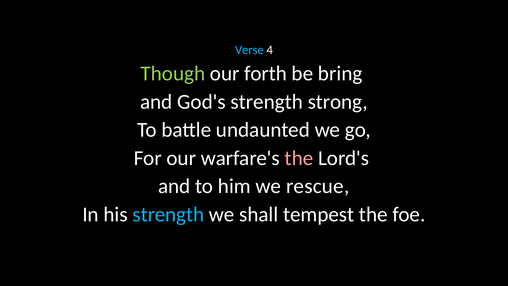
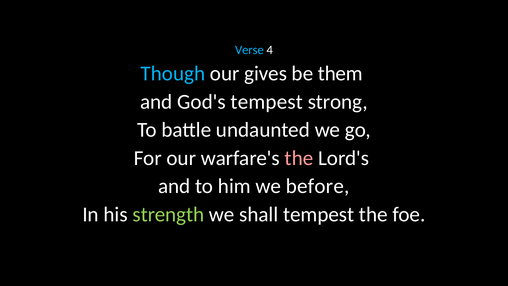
Though colour: light green -> light blue (173, 73)
forth: forth -> gives (266, 73)
bring: bring -> them (340, 73)
God's strength: strength -> tempest (267, 102)
rescue: rescue -> before (318, 186)
strength colour: light blue -> light green (168, 214)
